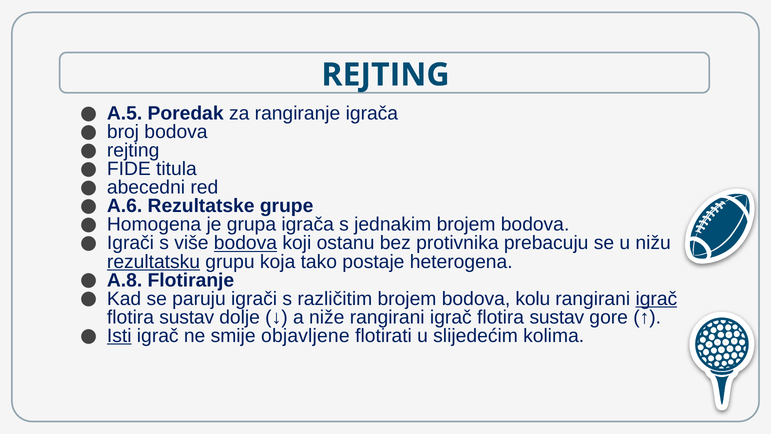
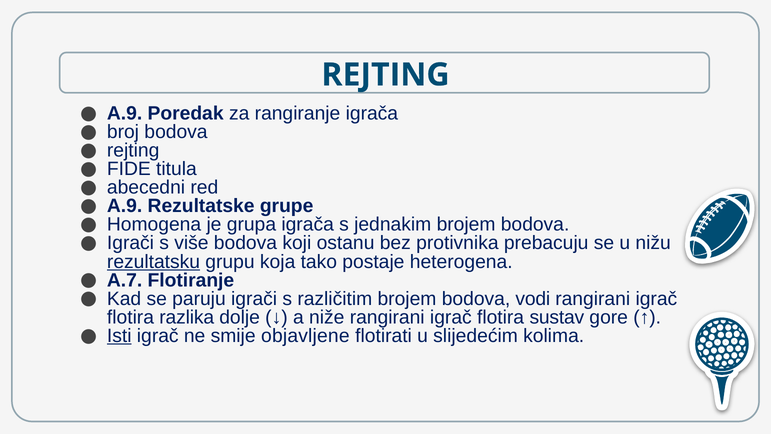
A.5: A.5 -> A.9 (125, 113)
A.6: A.6 -> A.9 (125, 206)
bodova underline: present -> none (245, 243)
A.8: A.8 -> A.7 (125, 280)
kolu: kolu -> vodi (533, 298)
igrač underline: present -> none (656, 298)
sustav: sustav -> razlika (187, 317)
